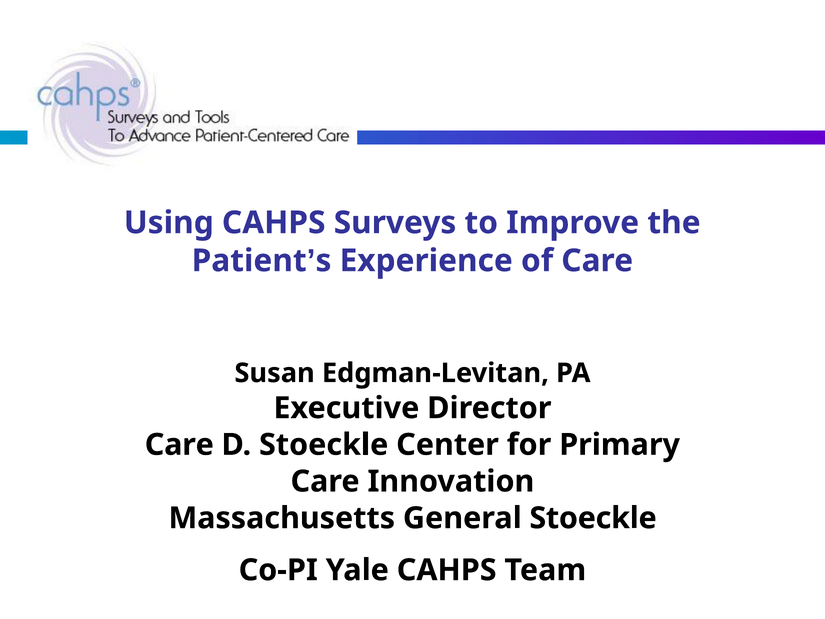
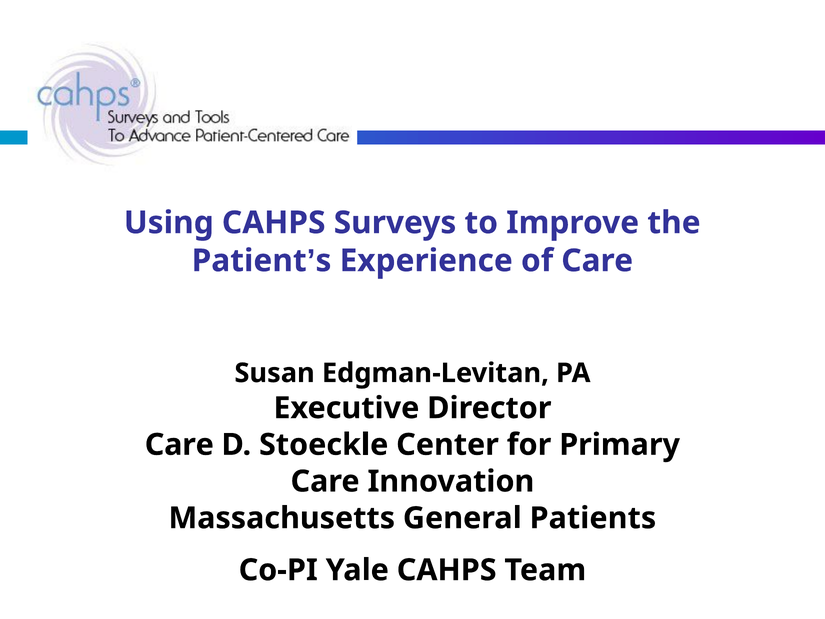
General Stoeckle: Stoeckle -> Patients (593, 518)
